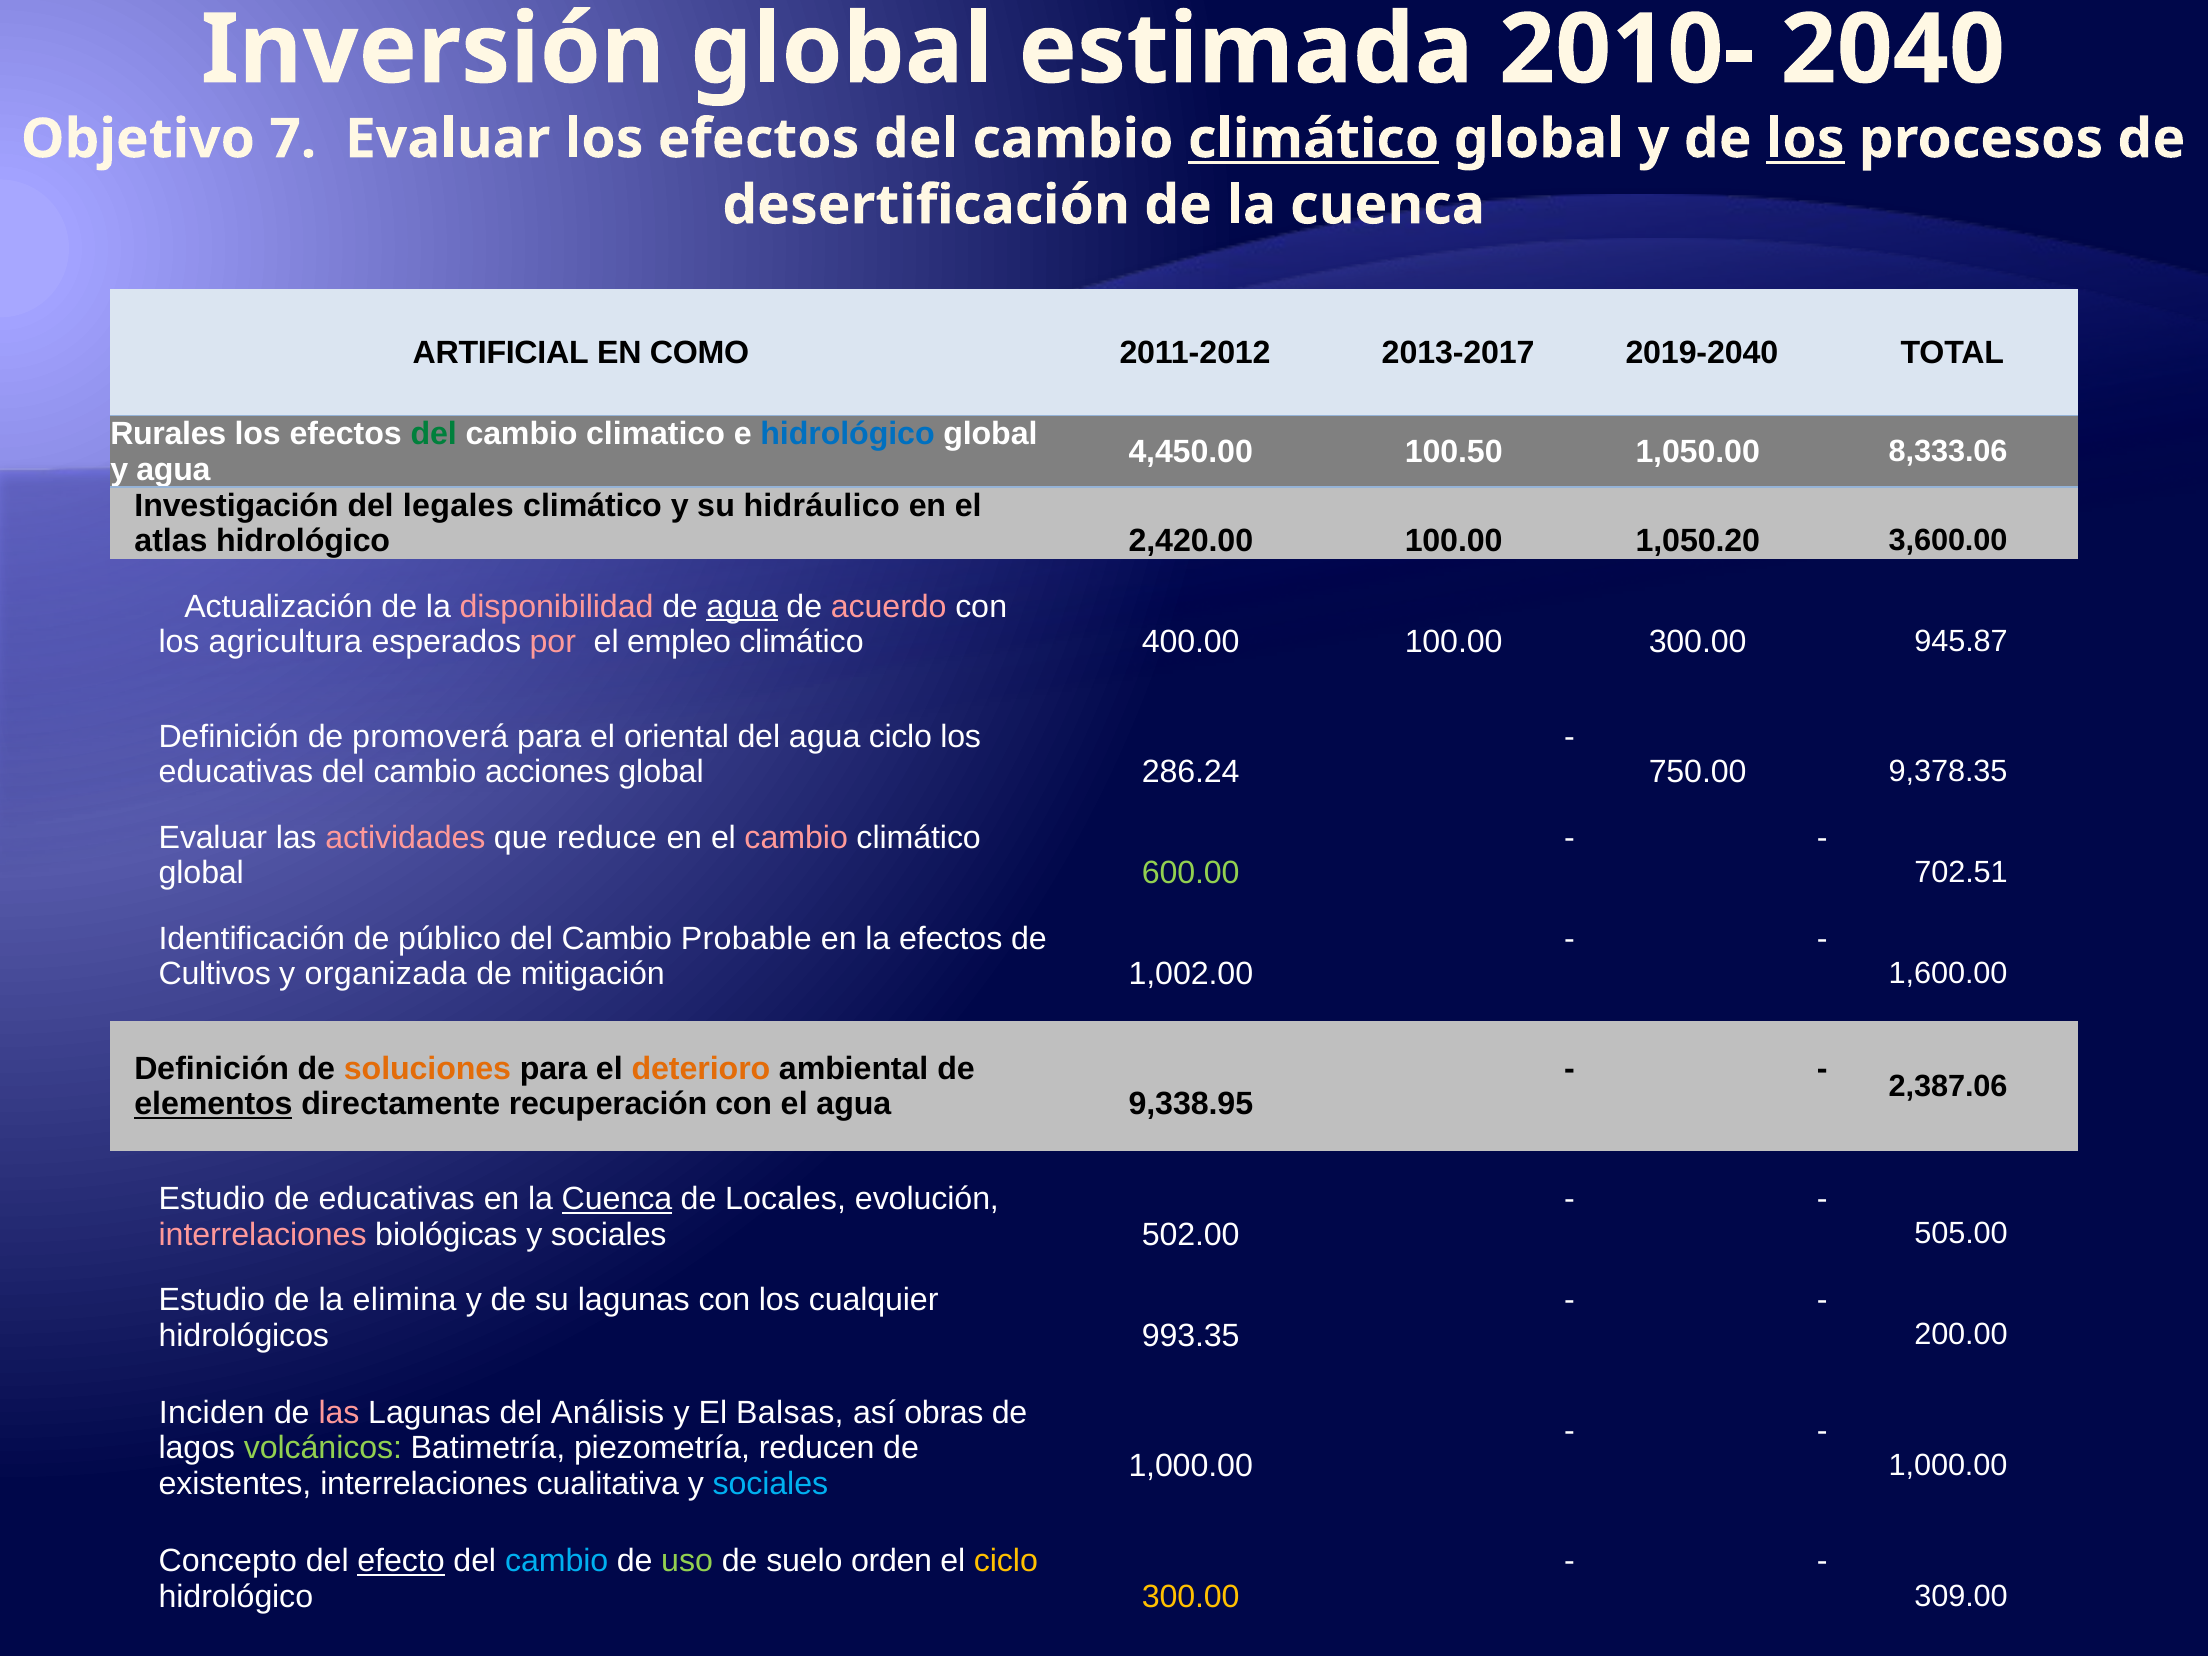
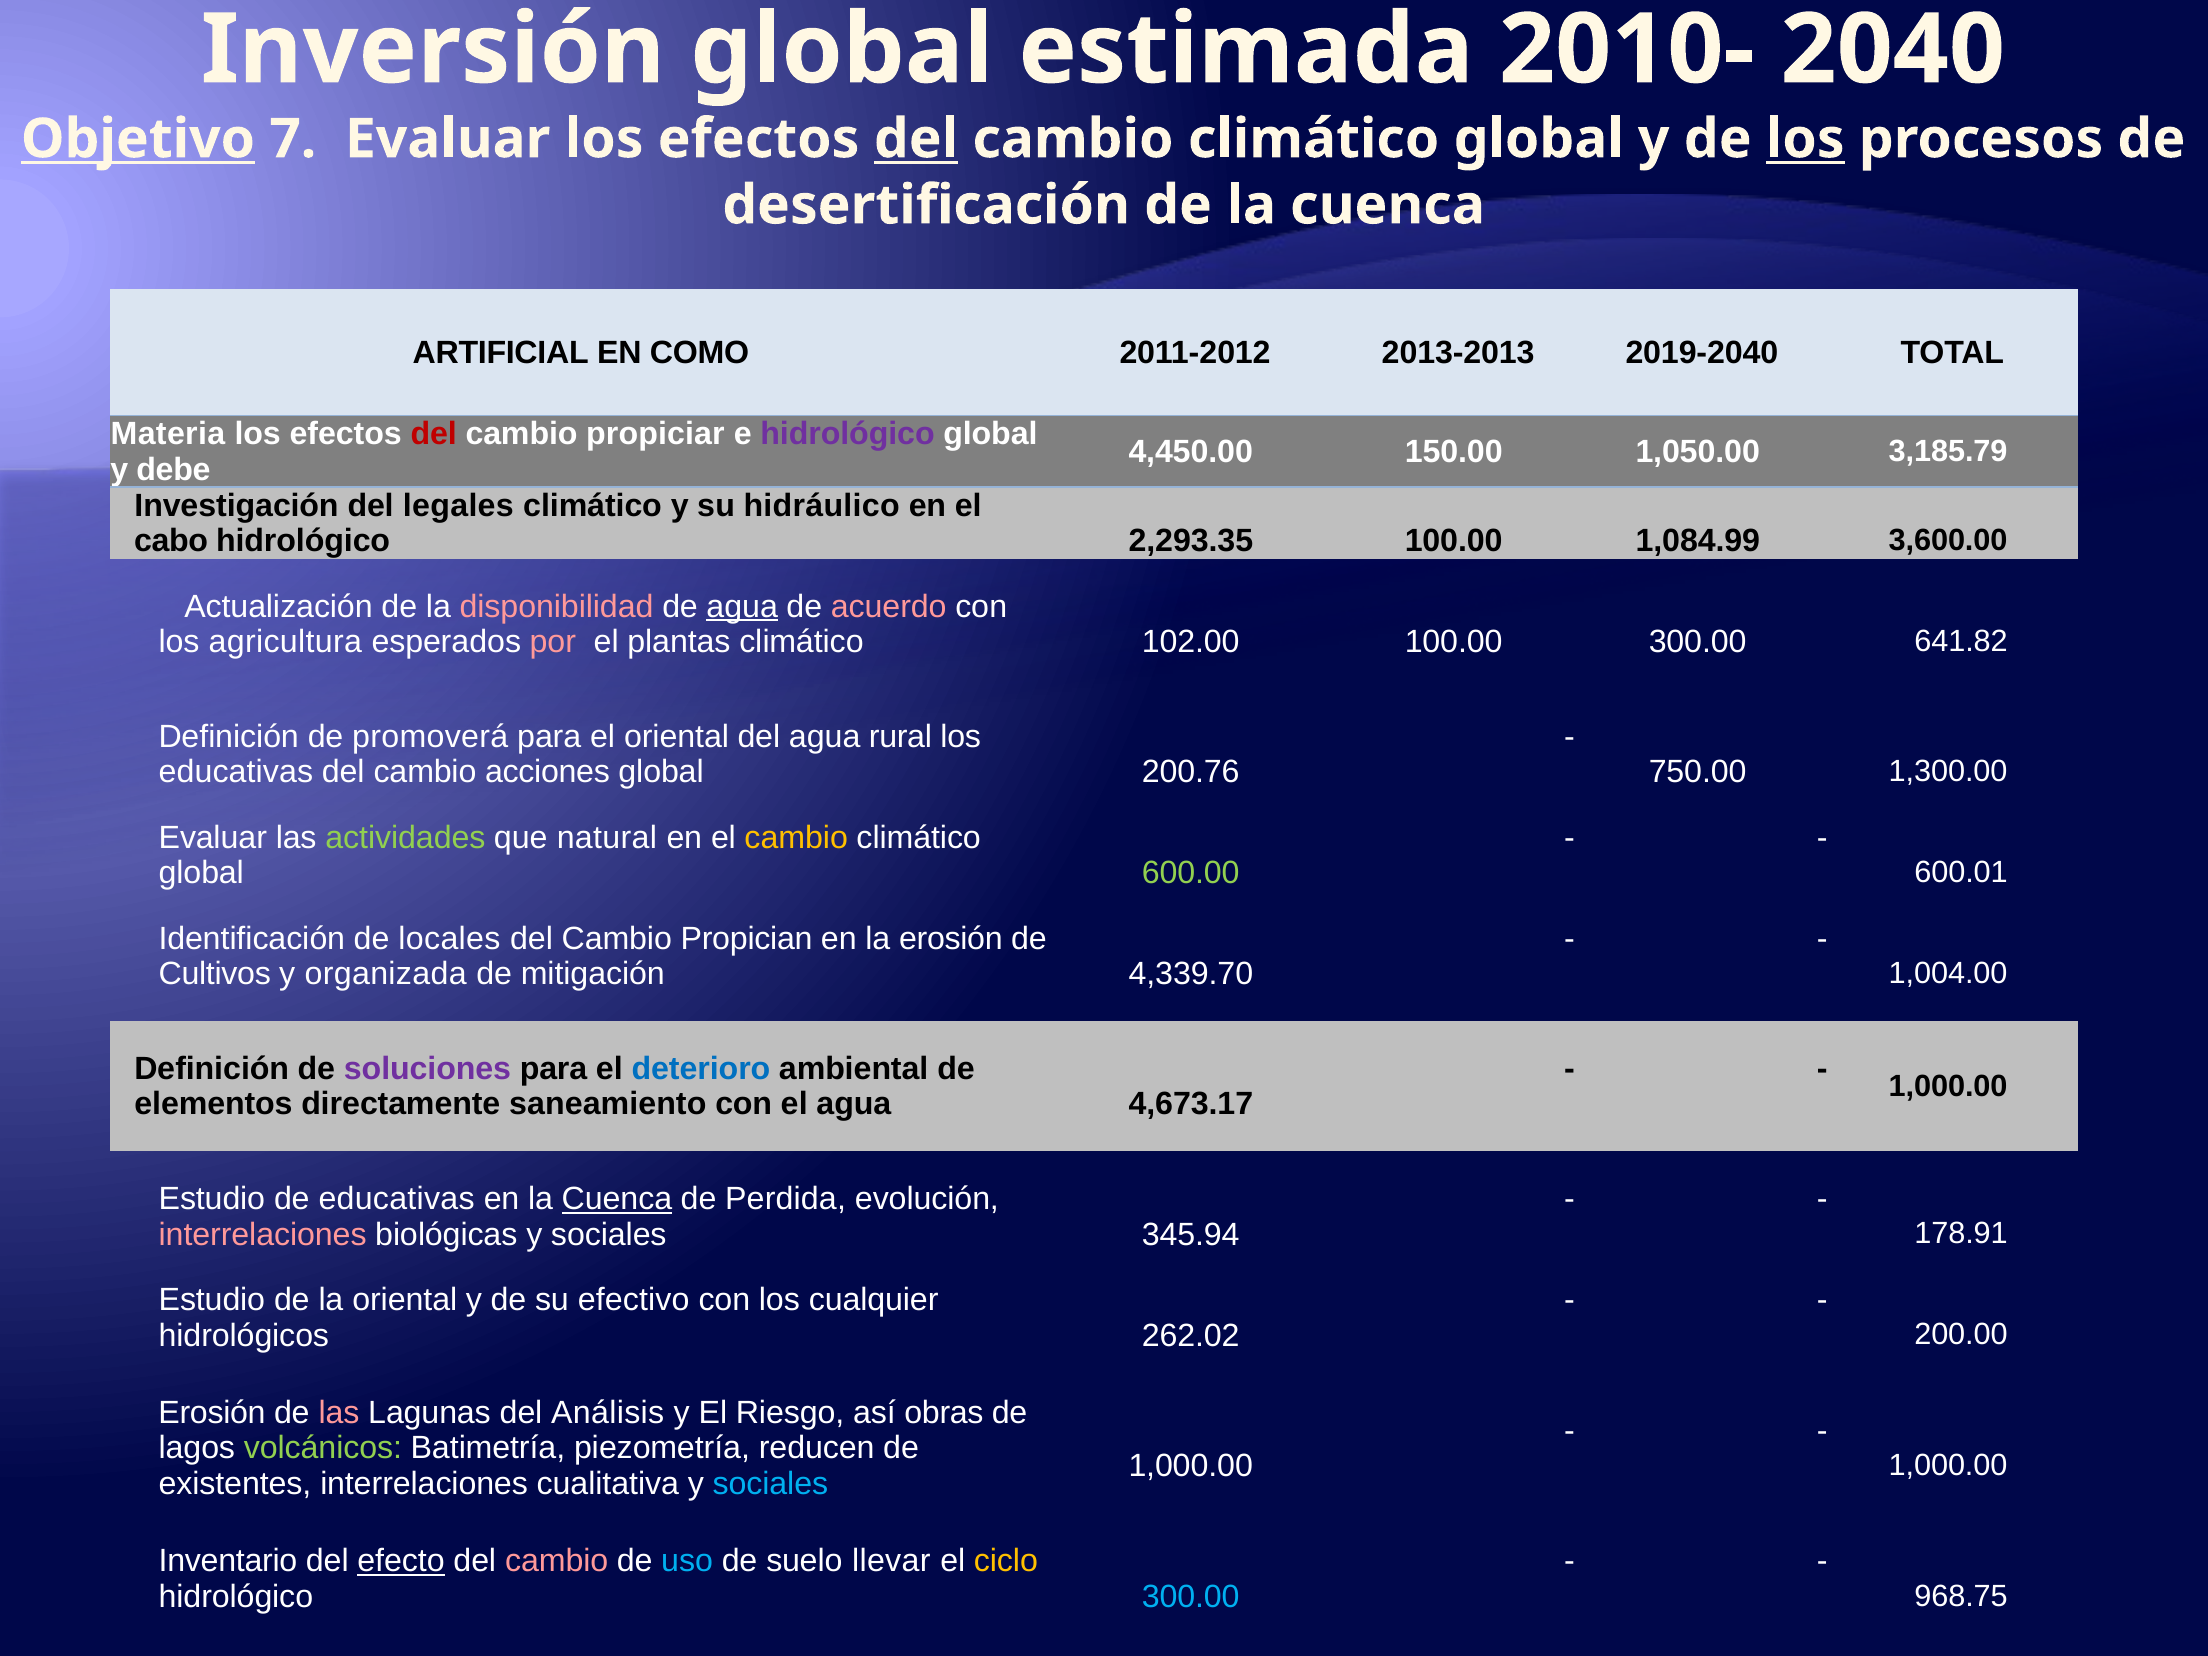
Objetivo underline: none -> present (138, 139)
del underline: none -> present (916, 139)
climático underline: present -> none (1314, 139)
2013-2017: 2013-2017 -> 2013-2013 (1458, 353)
Rurales: Rurales -> Materia (168, 434)
del colour: green -> red (434, 434)
climatico: climatico -> propiciar (655, 434)
hidrológico colour: blue -> purple (847, 434)
100.50: 100.50 -> 150.00 (1454, 452)
8,333.06: 8,333.06 -> 3,185.79 (1948, 452)
y agua: agua -> debe (173, 470)
atlas: atlas -> cabo (171, 541)
2,420.00: 2,420.00 -> 2,293.35 (1191, 541)
1,050.20: 1,050.20 -> 1,084.99 (1698, 541)
empleo: empleo -> plantas (679, 642)
400.00: 400.00 -> 102.00 (1191, 642)
945.87: 945.87 -> 641.82 (1961, 641)
agua ciclo: ciclo -> rural (900, 737)
286.24: 286.24 -> 200.76 (1191, 772)
9,378.35: 9,378.35 -> 1,300.00 (1948, 771)
actividades colour: pink -> light green (405, 837)
reduce: reduce -> natural (607, 837)
cambio colour: pink -> yellow (796, 837)
702.51: 702.51 -> 600.01 (1961, 872)
público: público -> locales (449, 938)
Probable: Probable -> Propician (747, 938)
la efectos: efectos -> erosión (951, 938)
1,002.00: 1,002.00 -> 4,339.70 (1191, 974)
1,600.00: 1,600.00 -> 1,004.00 (1948, 973)
soluciones colour: orange -> purple (427, 1069)
deterioro colour: orange -> blue (701, 1069)
2,387.06: 2,387.06 -> 1,000.00 (1948, 1086)
elementos underline: present -> none (213, 1104)
recuperación: recuperación -> saneamiento (608, 1104)
9,338.95: 9,338.95 -> 4,673.17 (1191, 1104)
Locales: Locales -> Perdida (786, 1199)
505.00: 505.00 -> 178.91 (1961, 1234)
502.00: 502.00 -> 345.94 (1191, 1235)
la elimina: elimina -> oriental (405, 1300)
su lagunas: lagunas -> efectivo (634, 1300)
993.35: 993.35 -> 262.02 (1191, 1335)
Inciden: Inciden -> Erosión (212, 1413)
Balsas: Balsas -> Riesgo (790, 1413)
Concepto: Concepto -> Inventario (228, 1561)
cambio colour: light blue -> pink (557, 1561)
uso colour: light green -> light blue (687, 1561)
orden: orden -> llevar (891, 1561)
309.00: 309.00 -> 968.75 (1961, 1596)
300.00 colour: yellow -> light blue (1191, 1597)
